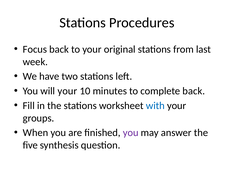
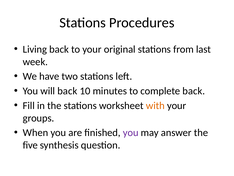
Focus: Focus -> Living (35, 49)
will your: your -> back (67, 91)
with colour: blue -> orange (155, 105)
